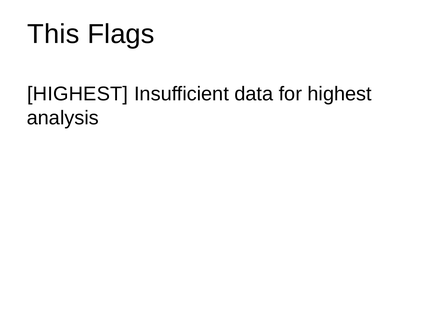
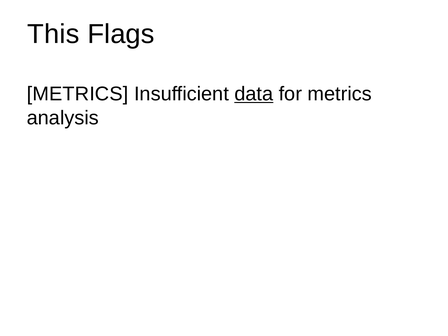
HIGHEST: HIGHEST -> METRICS (78, 94)
data underline: none -> present (254, 94)
for highest: highest -> metrics (340, 94)
